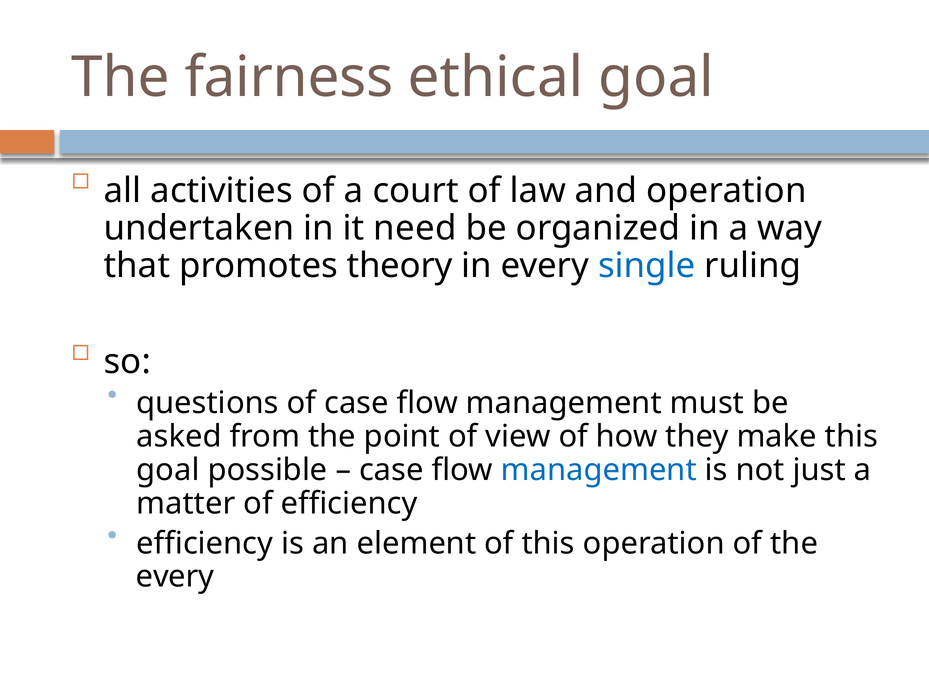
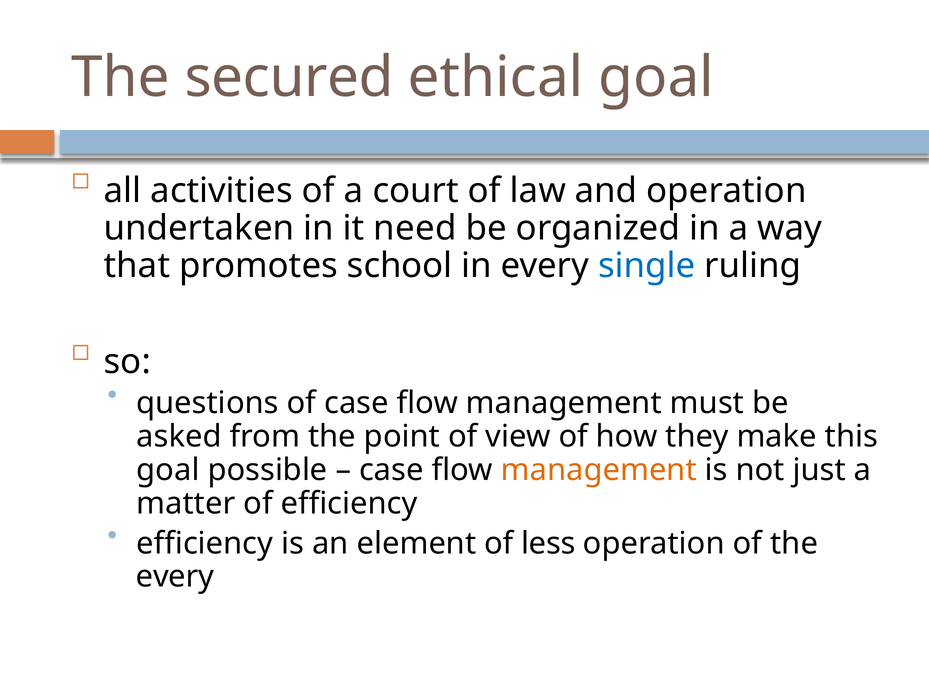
fairness: fairness -> secured (289, 77)
theory: theory -> school (400, 266)
management colour: blue -> orange (599, 470)
of this: this -> less (548, 543)
